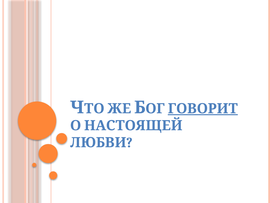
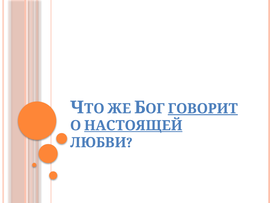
НАСТОЯЩЕЙ underline: none -> present (133, 125)
